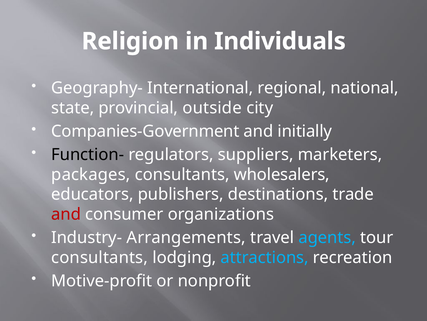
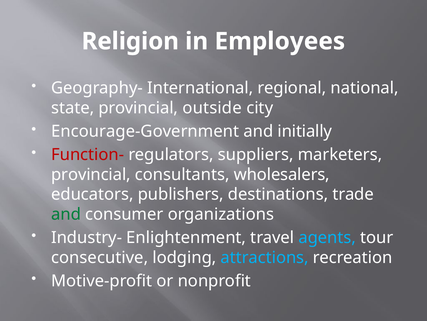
Individuals: Individuals -> Employees (280, 41)
Companies-Government: Companies-Government -> Encourage-Government (145, 131)
Function- colour: black -> red (88, 154)
packages: packages -> provincial (91, 174)
and colour: red -> green (66, 214)
Arrangements: Arrangements -> Enlightenment (186, 237)
consultants: consultants -> consecutive (100, 257)
